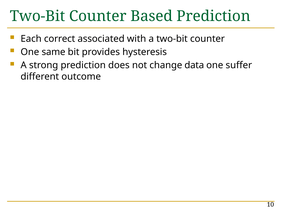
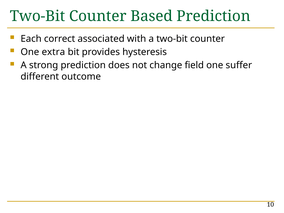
same: same -> extra (53, 52)
data: data -> field (194, 65)
